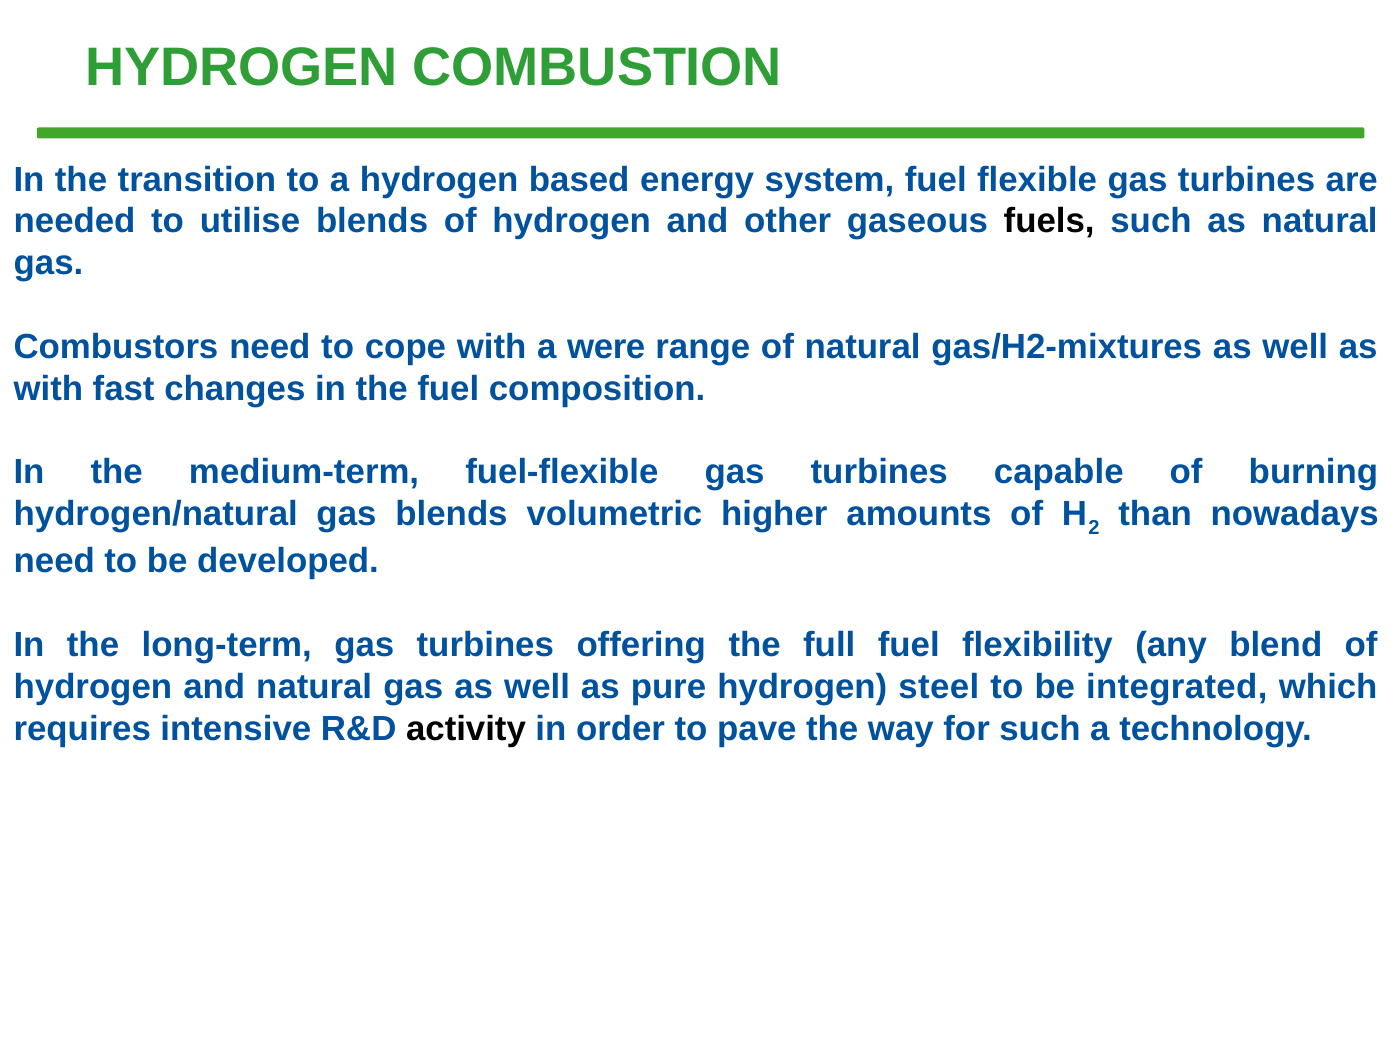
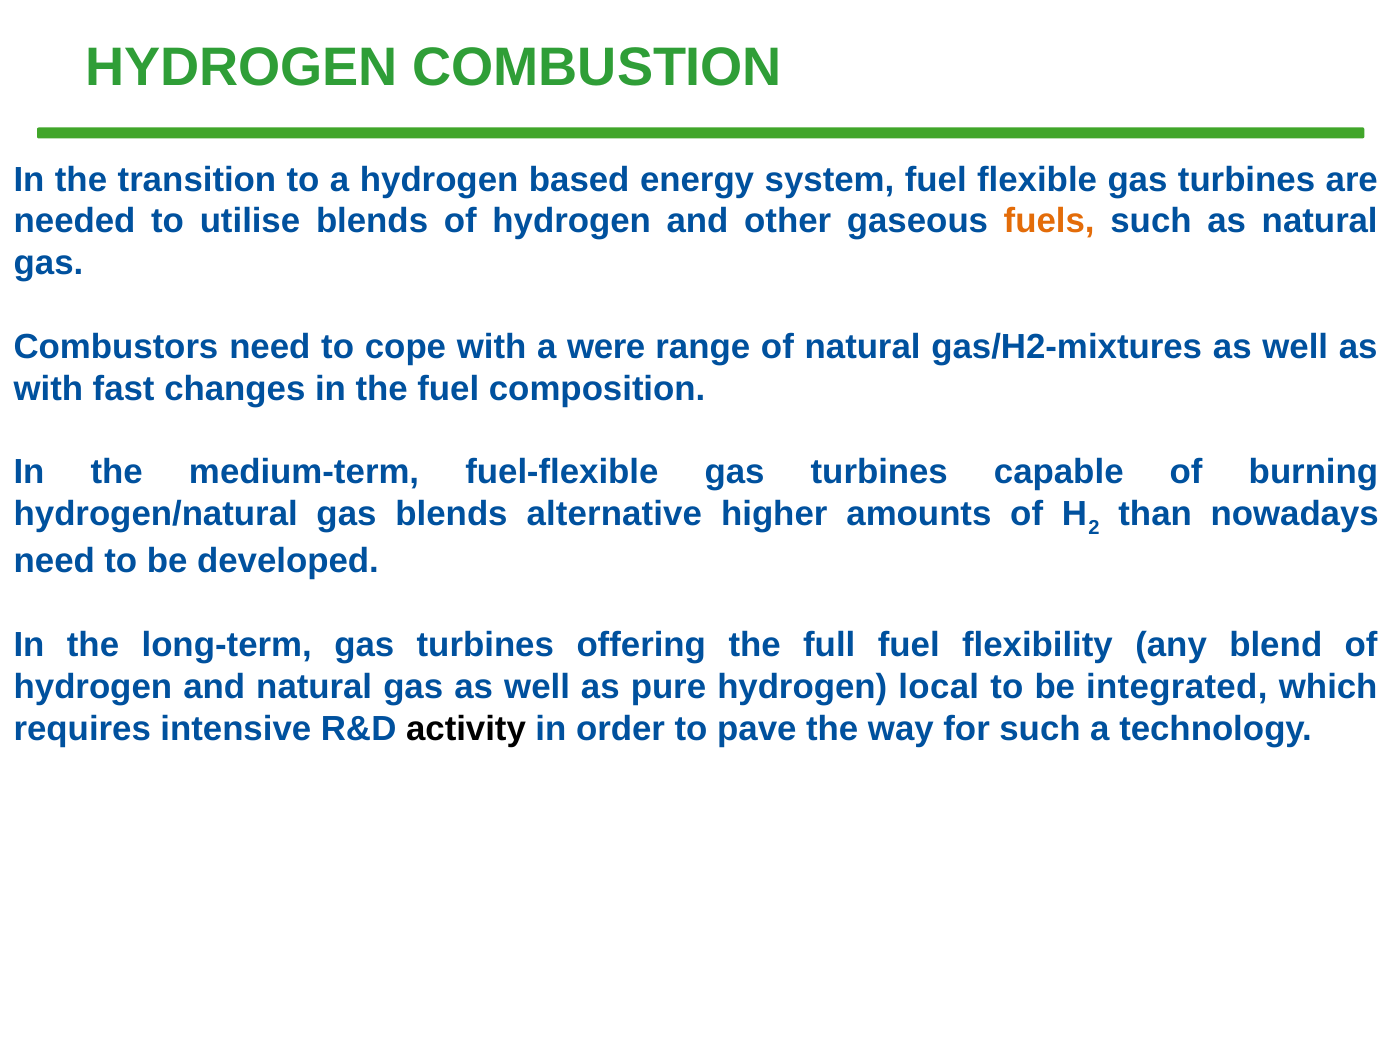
fuels colour: black -> orange (1049, 221)
volumetric: volumetric -> alternative (614, 514)
steel: steel -> local (939, 687)
